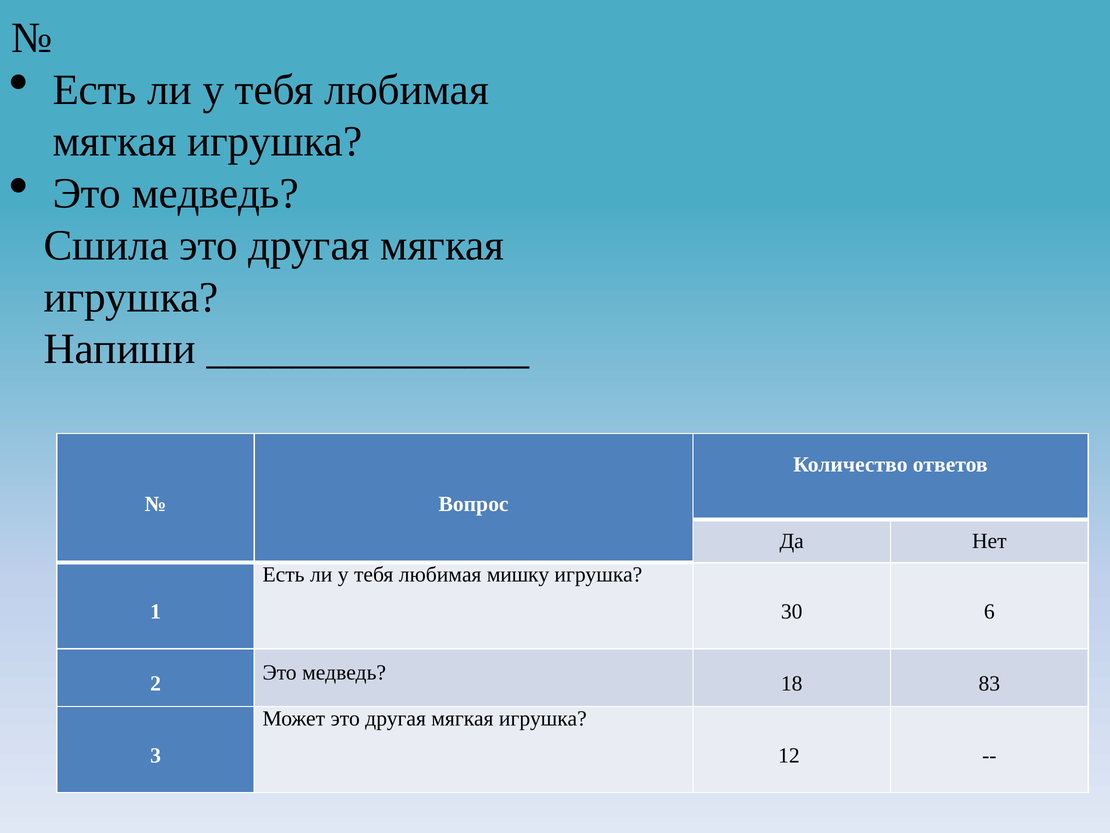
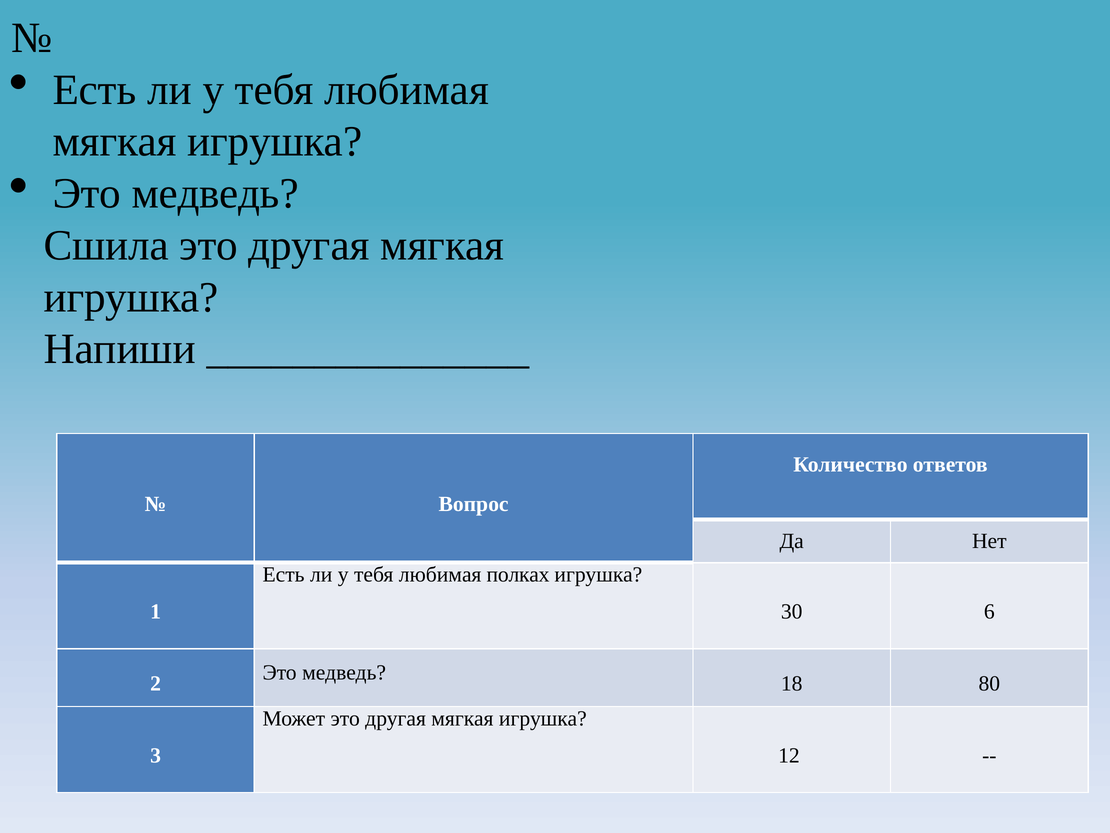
мишку: мишку -> полках (518, 574)
83: 83 -> 80 (989, 683)
